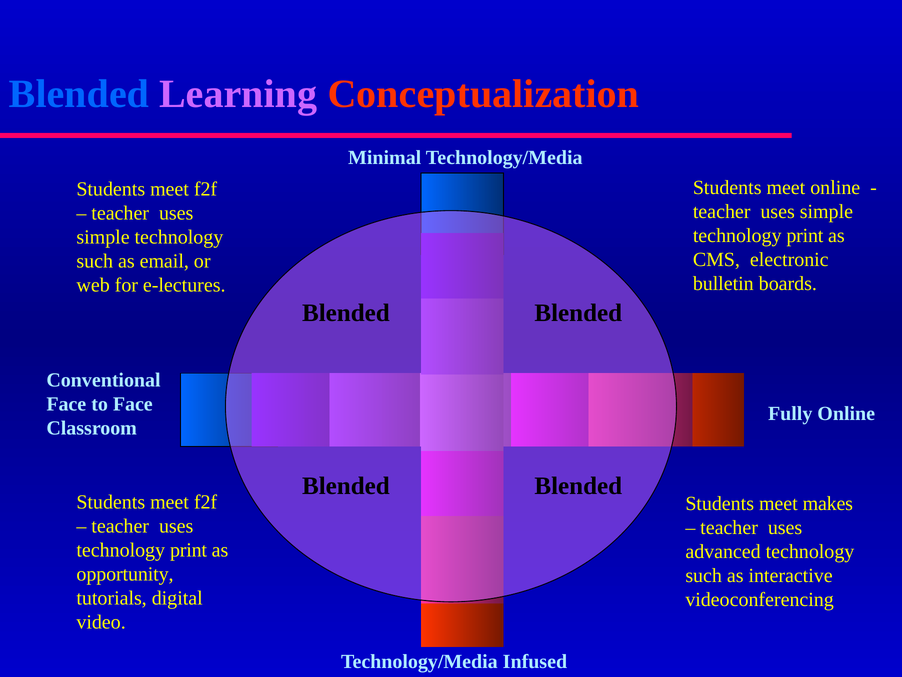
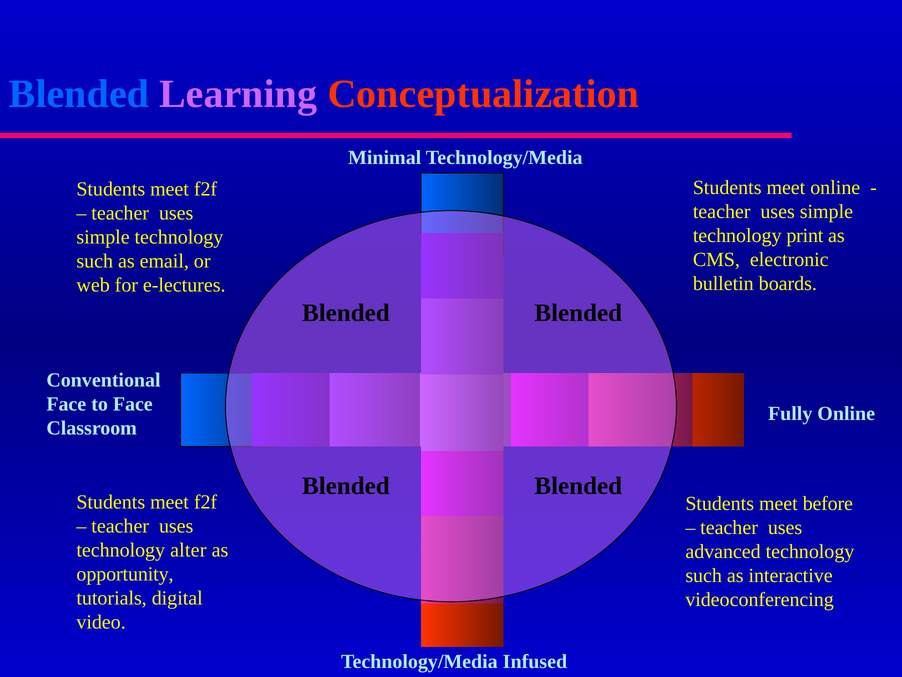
makes: makes -> before (828, 503)
print: print -> alter (188, 550)
